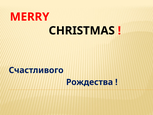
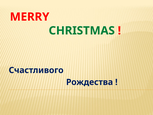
CHRISTMAS colour: black -> green (82, 31)
